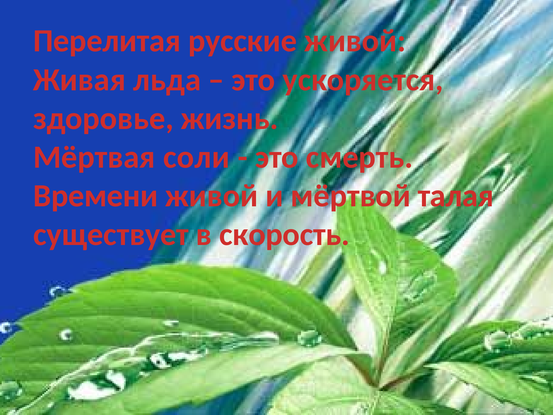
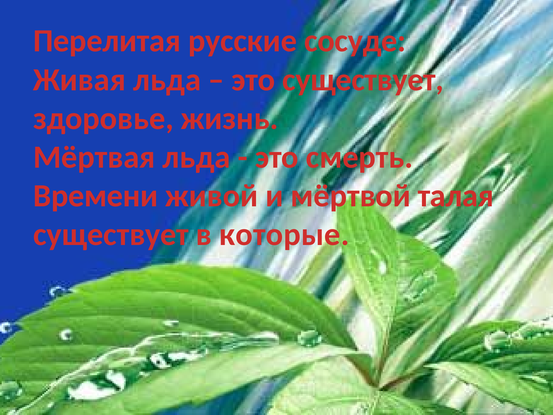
русские живой: живой -> сосуде (355, 41)
это ускоряется: ускоряется -> существует (363, 80)
Мёртвая соли: соли -> льда (197, 157)
скорость: скорость -> которые (284, 235)
